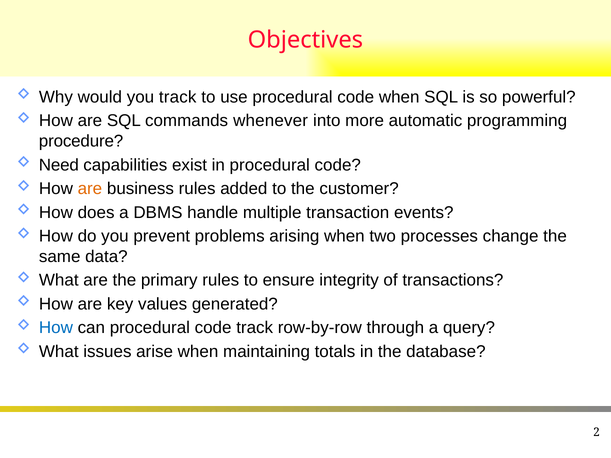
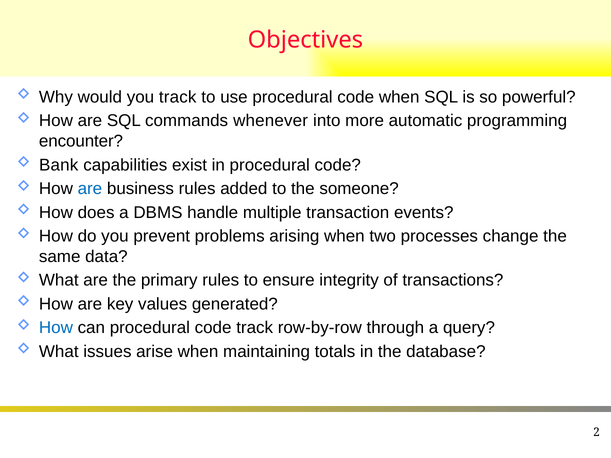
procedure: procedure -> encounter (81, 141)
Need: Need -> Bank (59, 165)
are colour: orange -> blue (90, 189)
customer: customer -> someone (359, 189)
